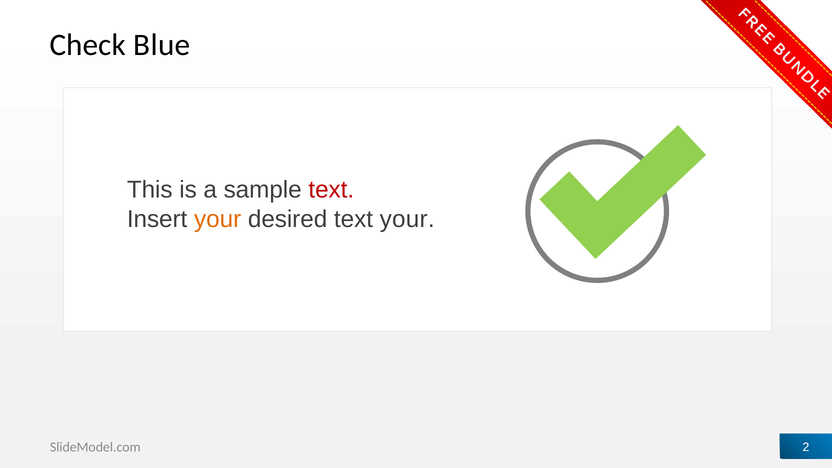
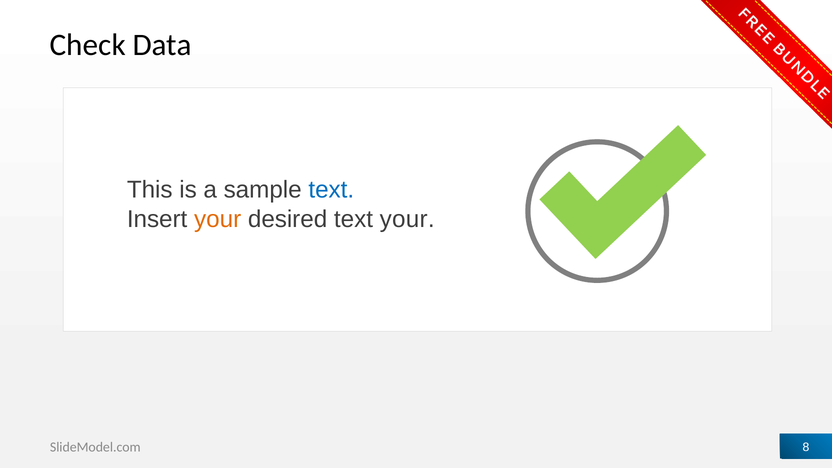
Blue: Blue -> Data (162, 45)
text colour: red -> blue (331, 190)
2: 2 -> 8 (806, 447)
